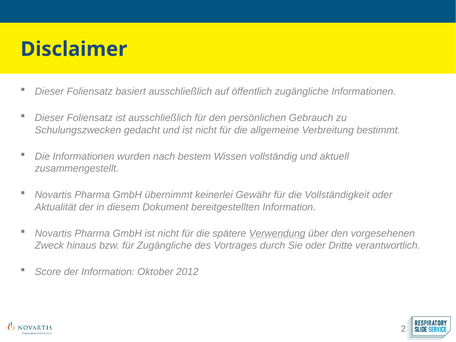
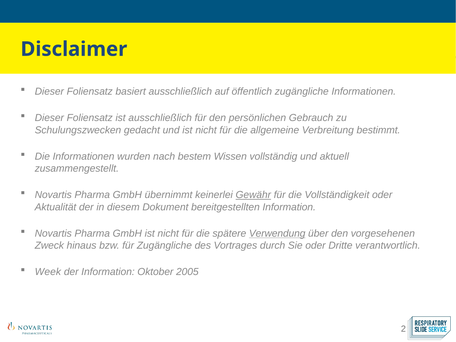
Gewähr underline: none -> present (253, 195)
Score: Score -> Week (48, 272)
2012: 2012 -> 2005 (187, 272)
